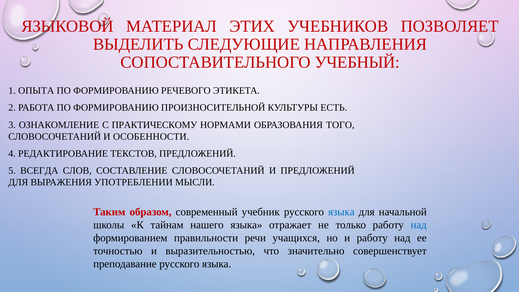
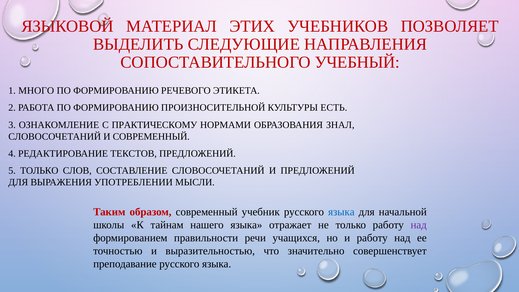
ОПЫТА: ОПЫТА -> МНОГО (36, 91)
ТОГО: ТОГО -> ЗНАЛ (340, 125)
И ОСОБЕННОСТИ: ОСОБЕННОСТИ -> СОВРЕМЕННЫЙ (151, 136)
5 ВСЕГДА: ВСЕГДА -> ТОЛЬКО (39, 171)
над colour: blue -> purple (419, 225)
